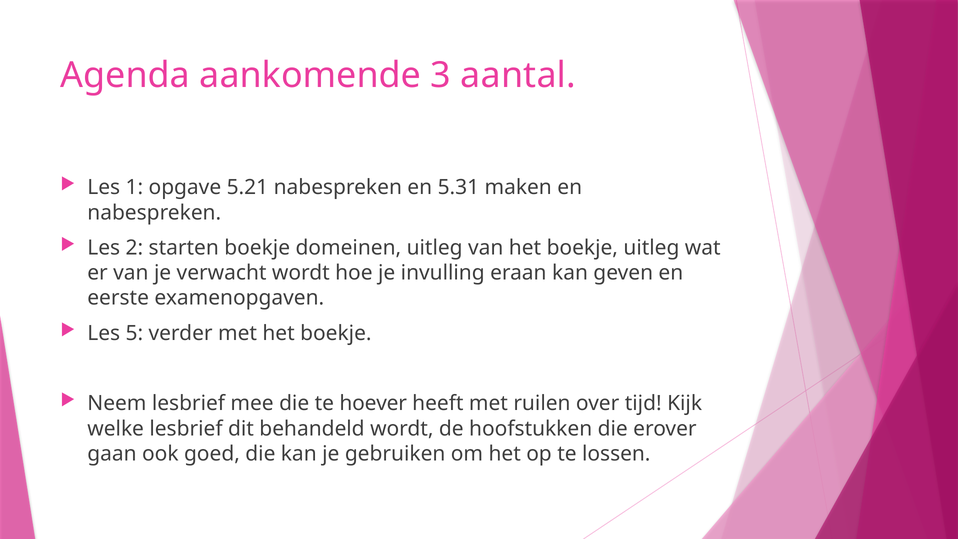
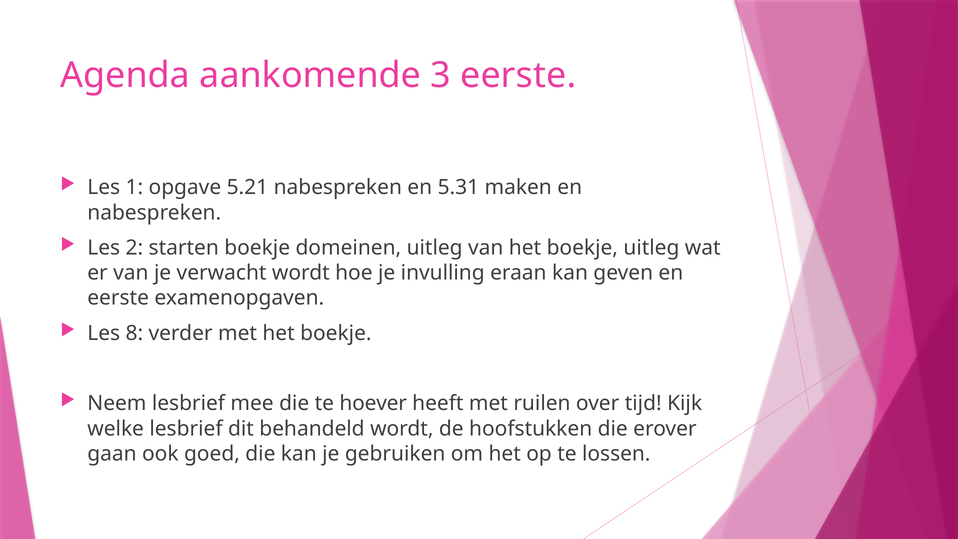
3 aantal: aantal -> eerste (518, 76)
5: 5 -> 8 (134, 333)
